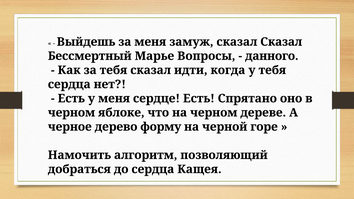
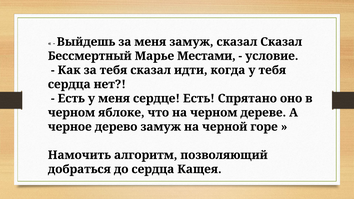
Вопросы: Вопросы -> Местами (206, 56)
данного: данного -> условие (272, 56)
дерево форму: форму -> замуж (161, 127)
